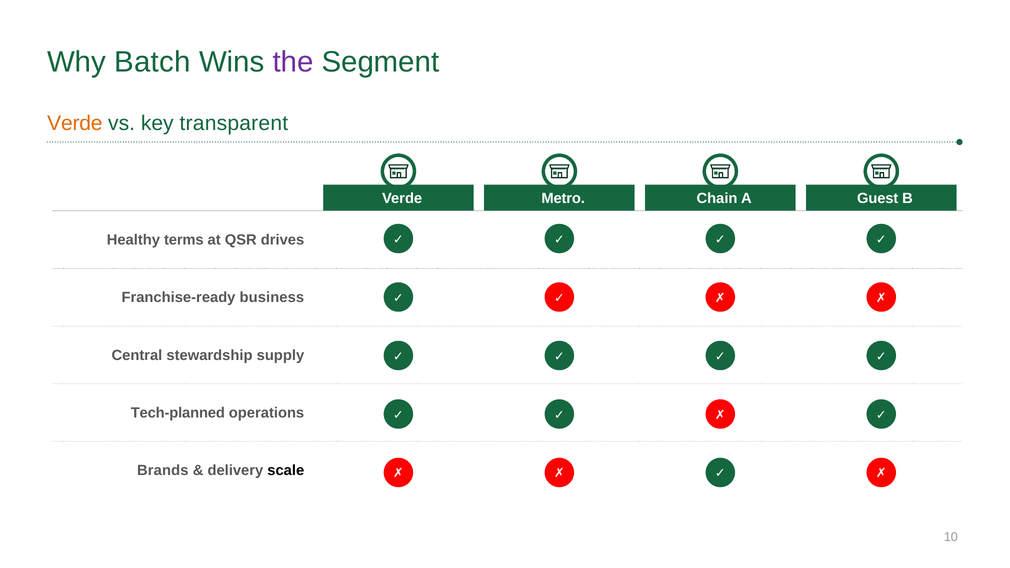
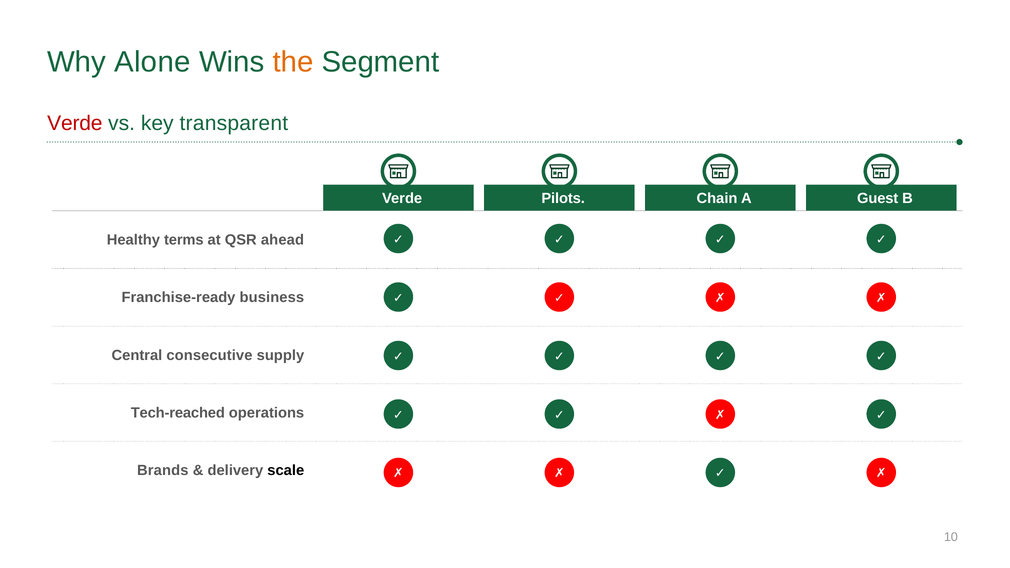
Batch: Batch -> Alone (152, 62)
the colour: purple -> orange (293, 62)
Verde colour: orange -> red (75, 123)
Metro: Metro -> Pilots (563, 199)
drives: drives -> ahead (282, 240)
stewardship: stewardship -> consecutive (209, 355)
Tech-planned: Tech-planned -> Tech-reached (178, 413)
